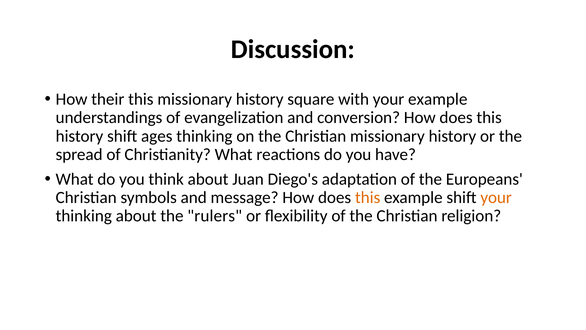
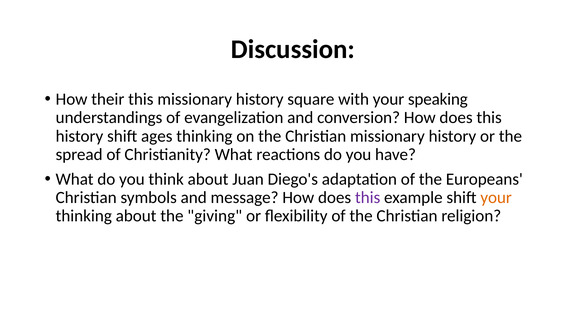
your example: example -> speaking (438, 99)
this colour: orange -> purple (368, 197)
rulers: rulers -> giving (215, 216)
